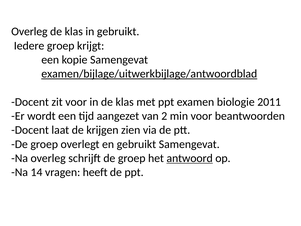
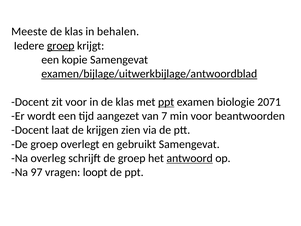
Overleg: Overleg -> Meeste (29, 32)
in gebruikt: gebruikt -> behalen (118, 32)
groep underline: none -> present (61, 46)
ppt underline: none -> present (166, 102)
2011: 2011 -> 2071 (269, 102)
2: 2 -> 7 (164, 116)
14: 14 -> 97 (37, 172)
heeft: heeft -> loopt (95, 172)
